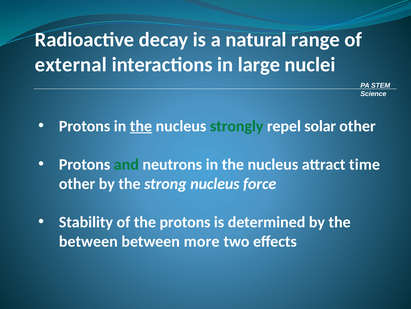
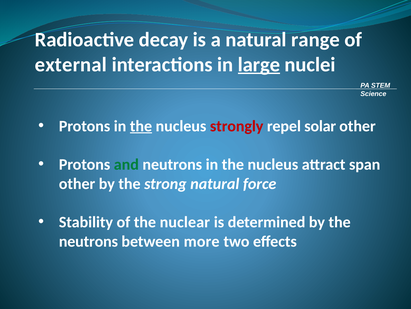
large underline: none -> present (259, 64)
strongly colour: green -> red (237, 126)
time: time -> span (365, 164)
strong nucleus: nucleus -> natural (215, 183)
the protons: protons -> nuclear (185, 222)
between: between -> neutrons (88, 241)
